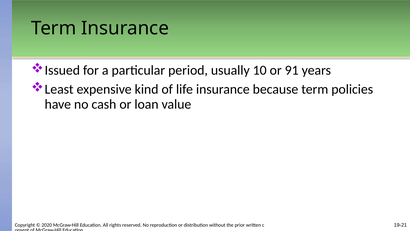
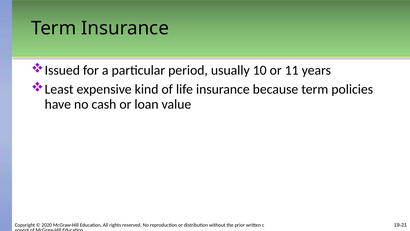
91: 91 -> 11 (292, 70)
